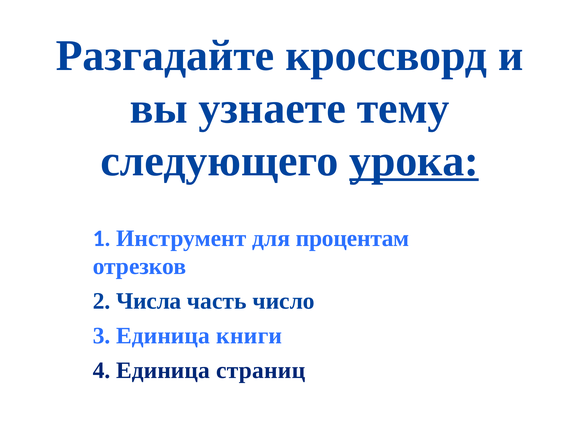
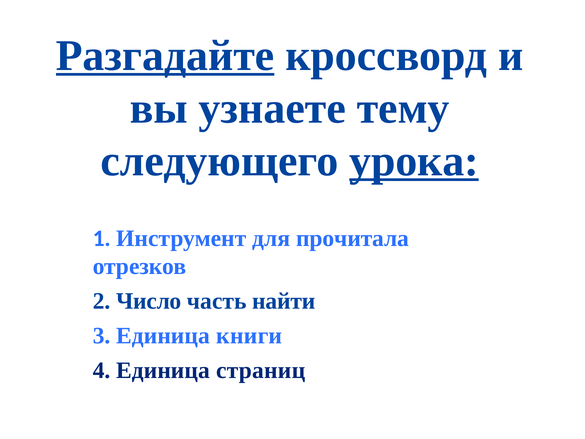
Разгадайте underline: none -> present (165, 56)
процентам: процентам -> прочитала (352, 238)
Числа: Числа -> Число (149, 301)
число: число -> найти (284, 301)
